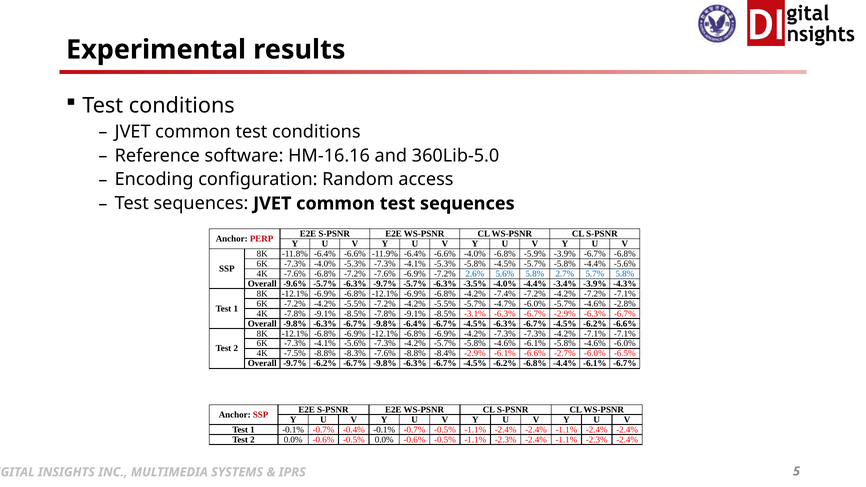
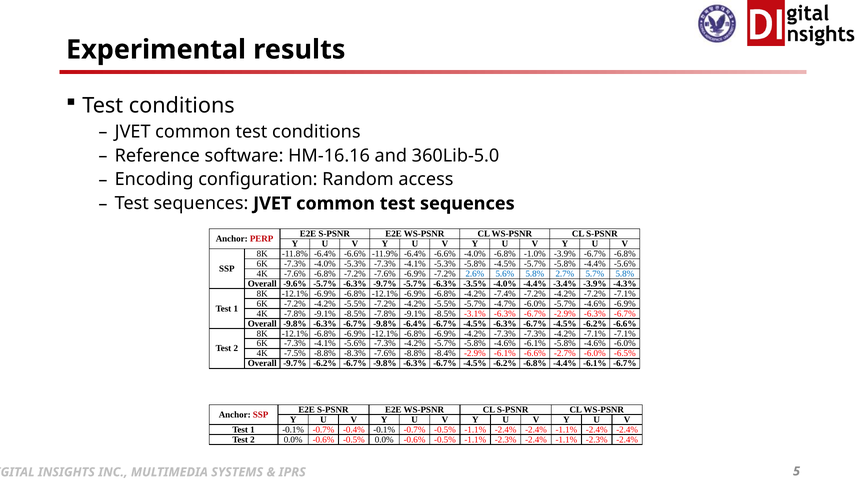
-5.9%: -5.9% -> -1.0% (535, 254)
-4.6% -2.8%: -2.8% -> -6.9% (625, 304)
